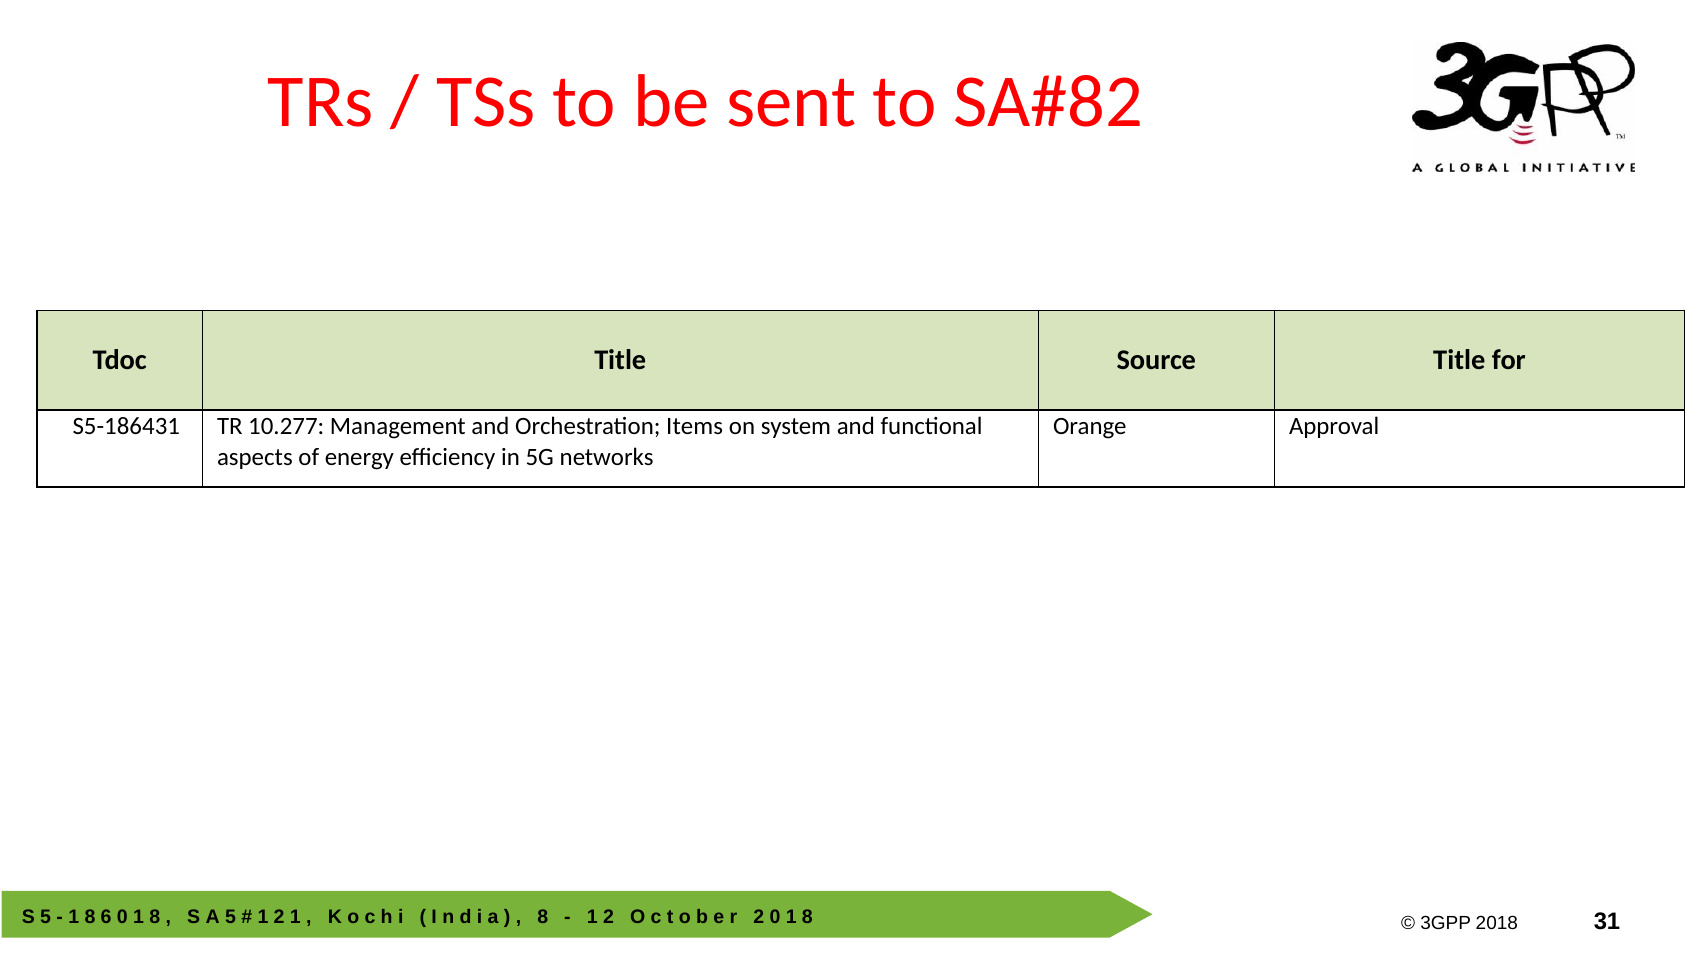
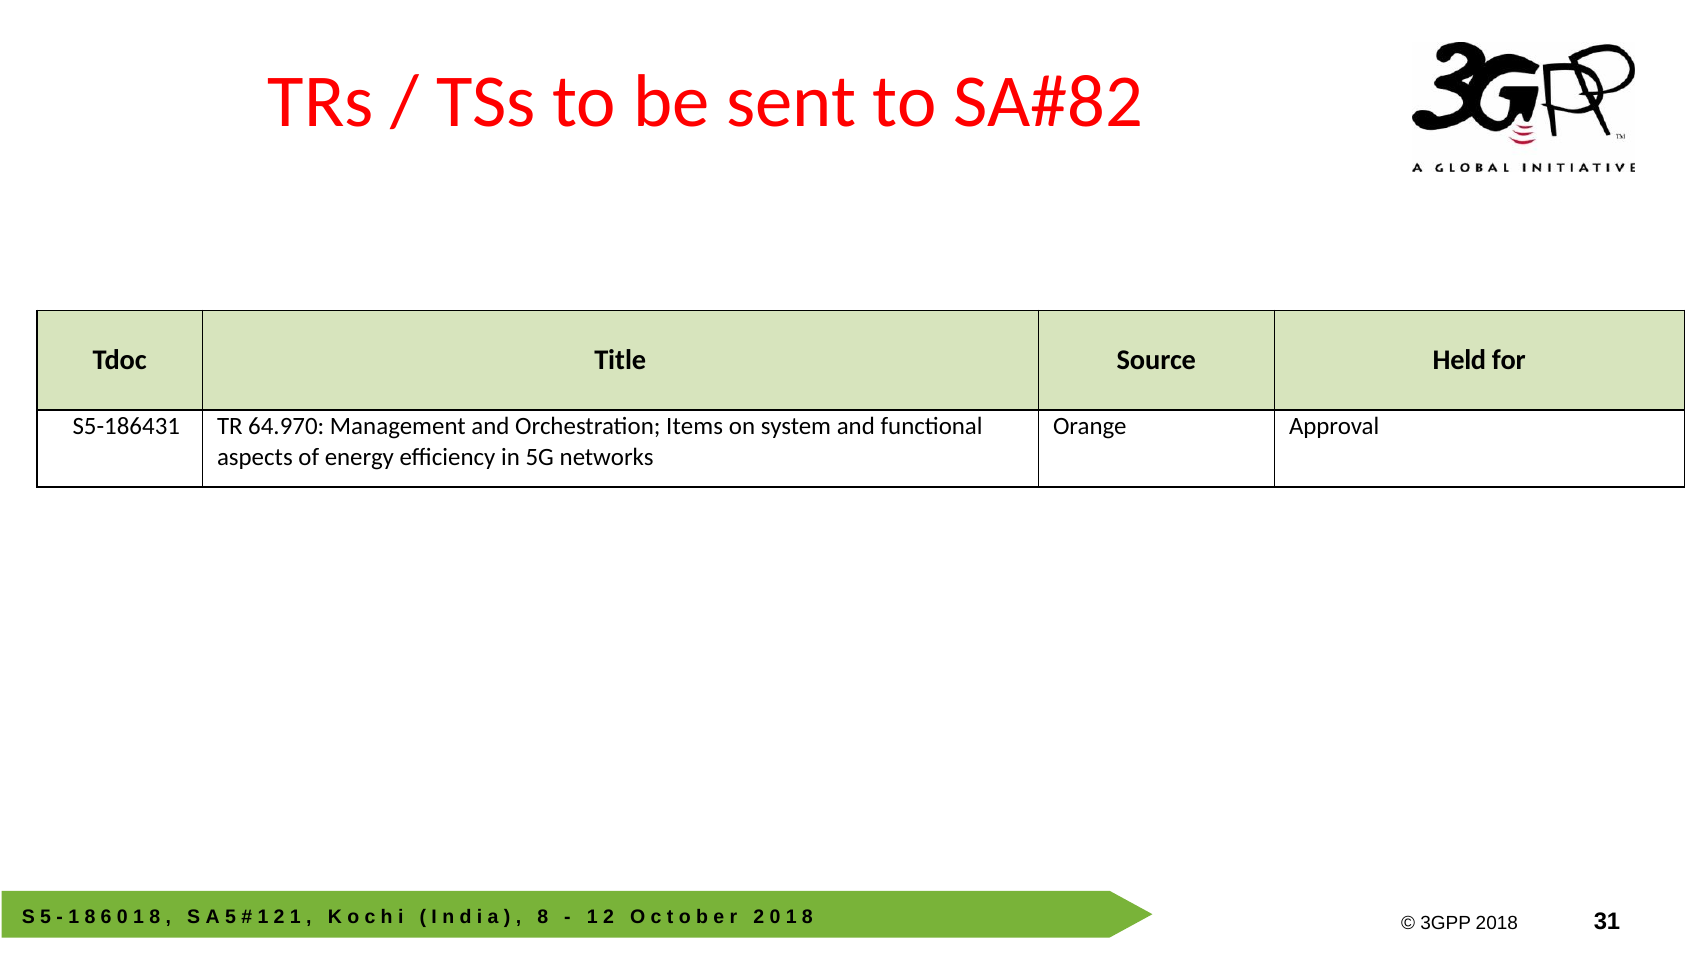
Source Title: Title -> Held (1459, 360)
10.277: 10.277 -> 64.970 (286, 426)
